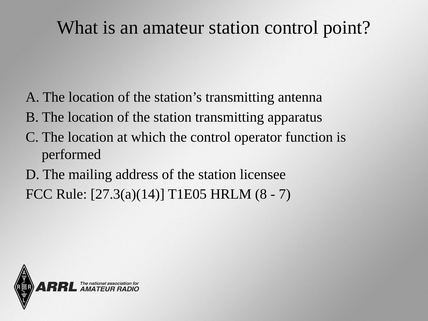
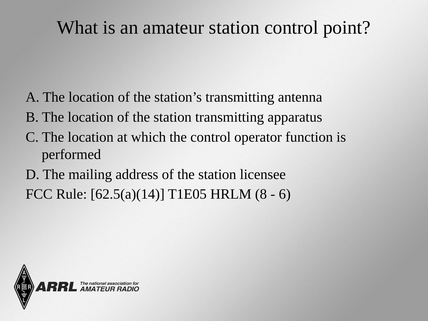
27.3(a)(14: 27.3(a)(14 -> 62.5(a)(14 (128, 194)
7: 7 -> 6 (285, 194)
